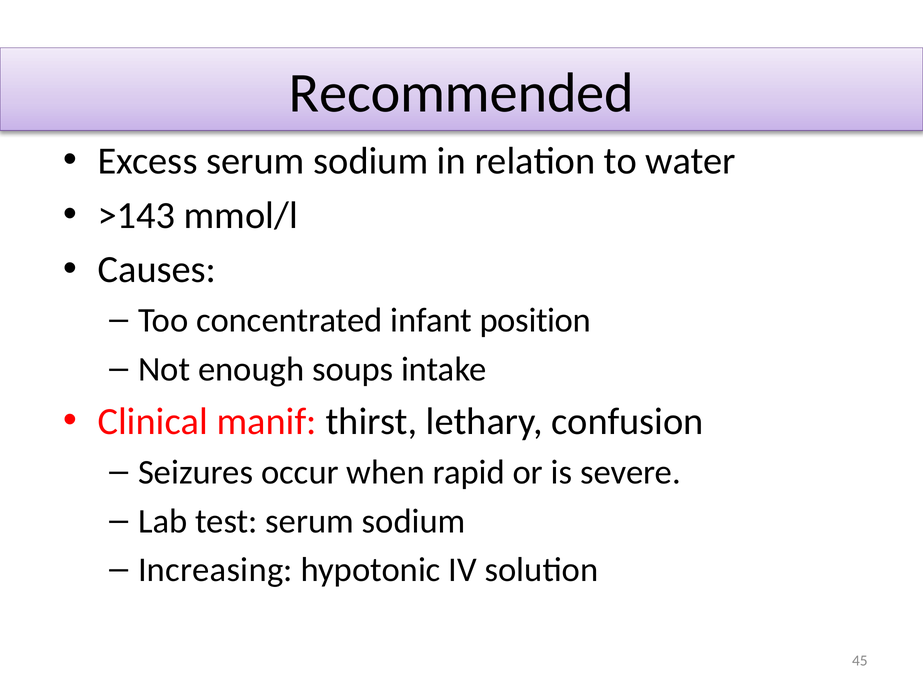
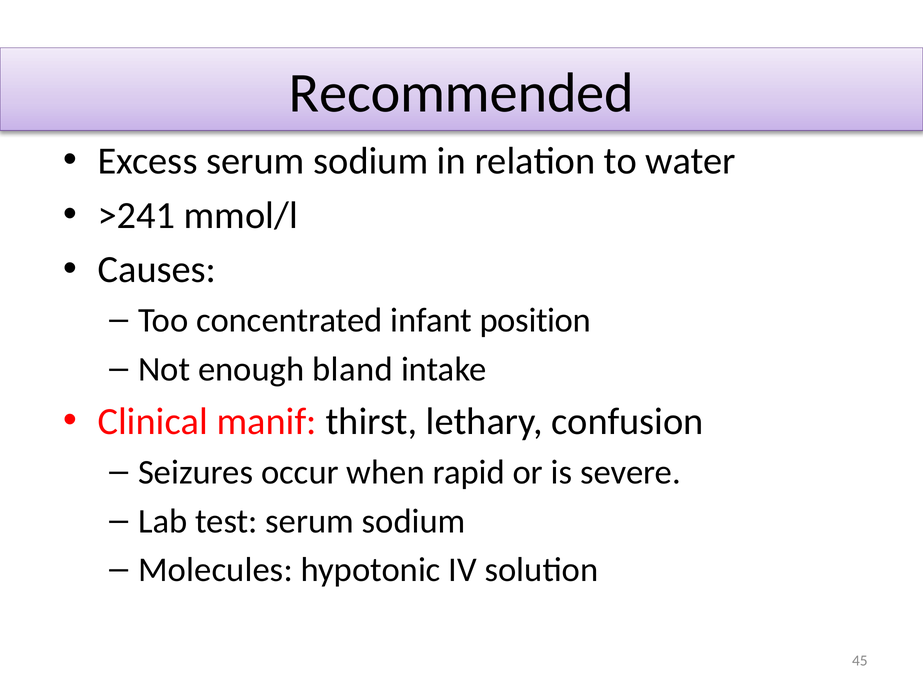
>143: >143 -> >241 (136, 215)
soups: soups -> bland (353, 369)
Increasing: Increasing -> Molecules (215, 570)
